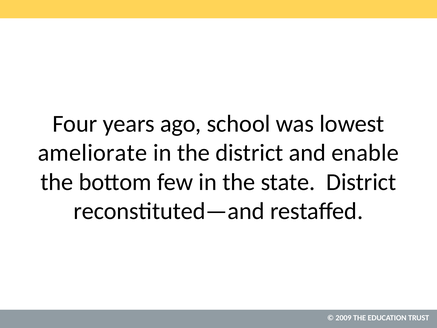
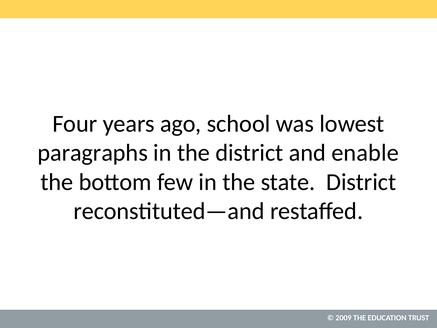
ameliorate: ameliorate -> paragraphs (93, 153)
